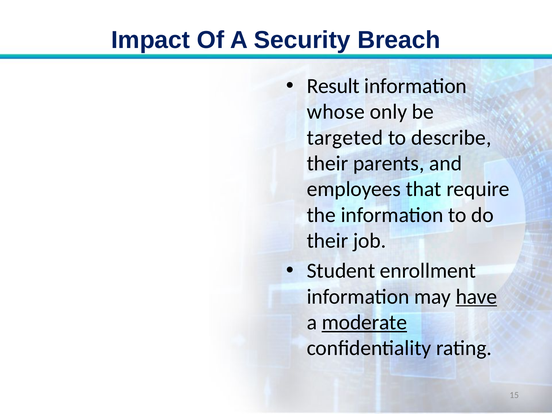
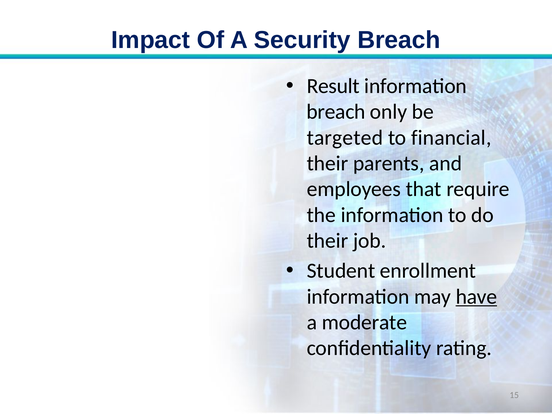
whose: whose -> breach (336, 112)
describe: describe -> financial (451, 138)
moderate underline: present -> none (364, 322)
